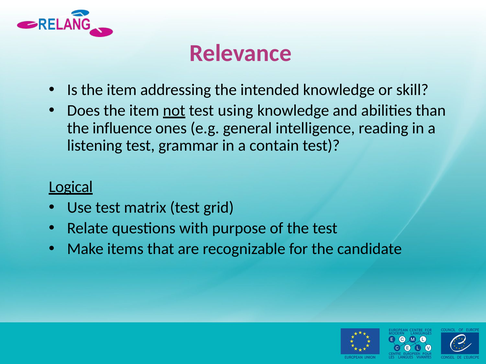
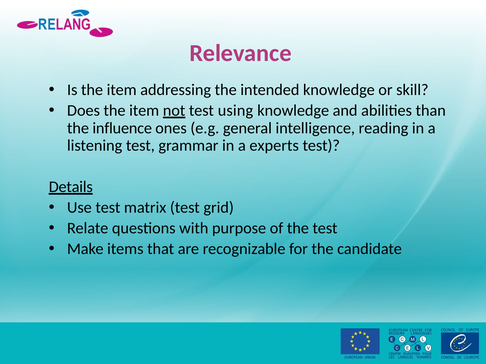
contain: contain -> experts (274, 146)
Logical: Logical -> Details (71, 187)
